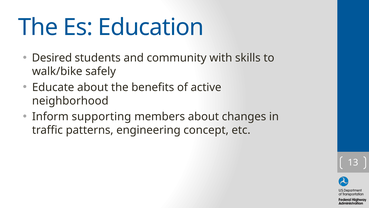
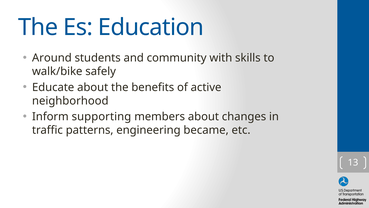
Desired: Desired -> Around (52, 58)
concept: concept -> became (206, 130)
